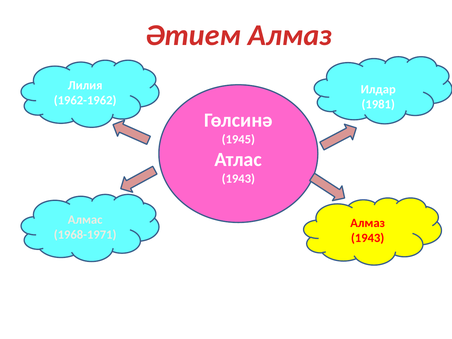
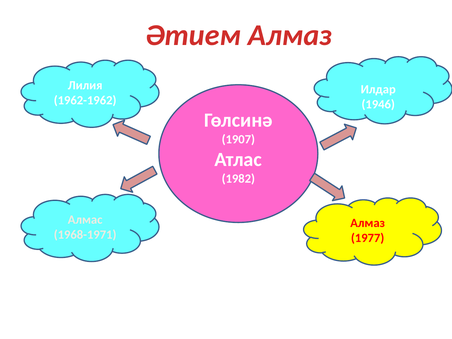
1981: 1981 -> 1946 (378, 104)
1945: 1945 -> 1907 (238, 139)
1943: 1943 -> 1982 (238, 179)
1943: 1943 -> 1977 (368, 238)
